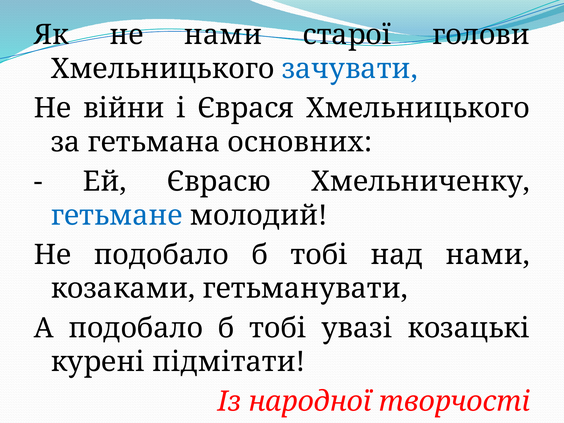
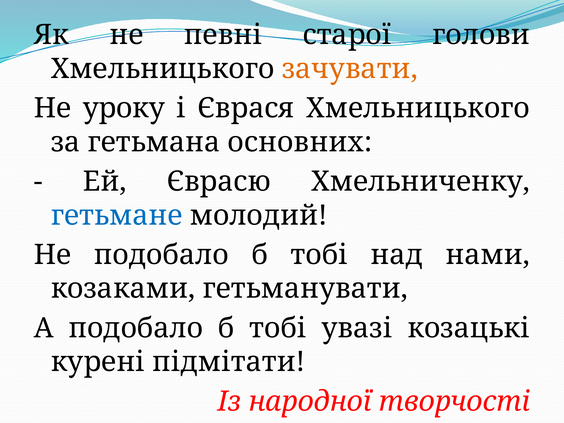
не нами: нами -> певні (223, 35)
зачувати colour: blue -> orange (350, 69)
війни: війни -> уроку (124, 108)
